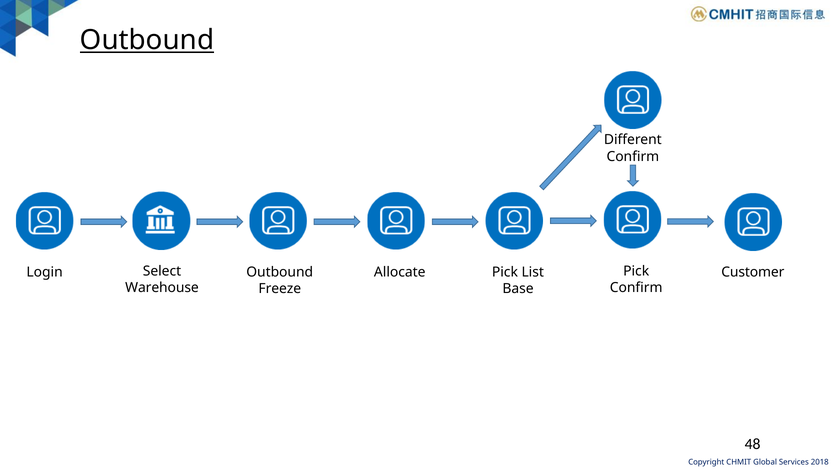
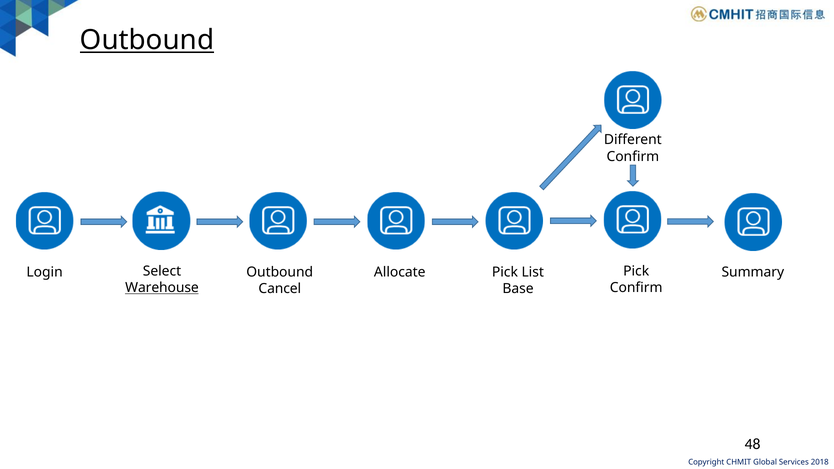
Customer: Customer -> Summary (753, 272)
Warehouse underline: none -> present (162, 288)
Freeze: Freeze -> Cancel (280, 289)
